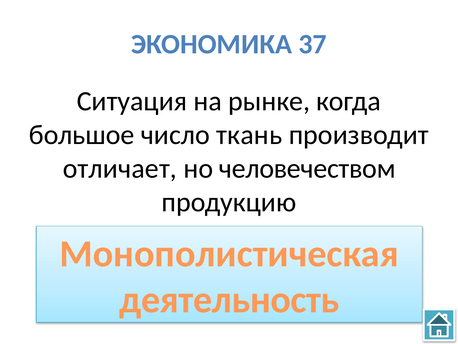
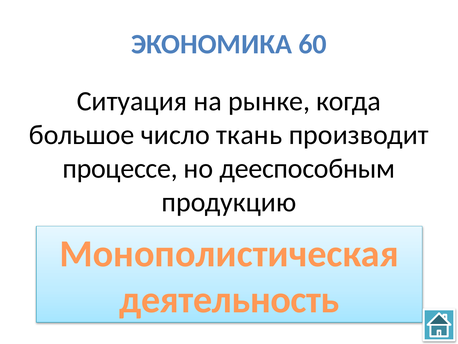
37: 37 -> 60 (313, 44)
отличает: отличает -> процессе (120, 168)
человечеством: человечеством -> дееспособным (307, 168)
